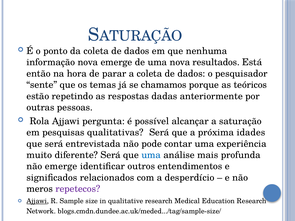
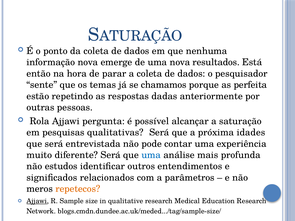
teóricos: teóricos -> perfeita (250, 85)
não emerge: emerge -> estudos (61, 166)
desperdício: desperdício -> parâmetros (190, 178)
repetecos colour: purple -> orange (78, 189)
